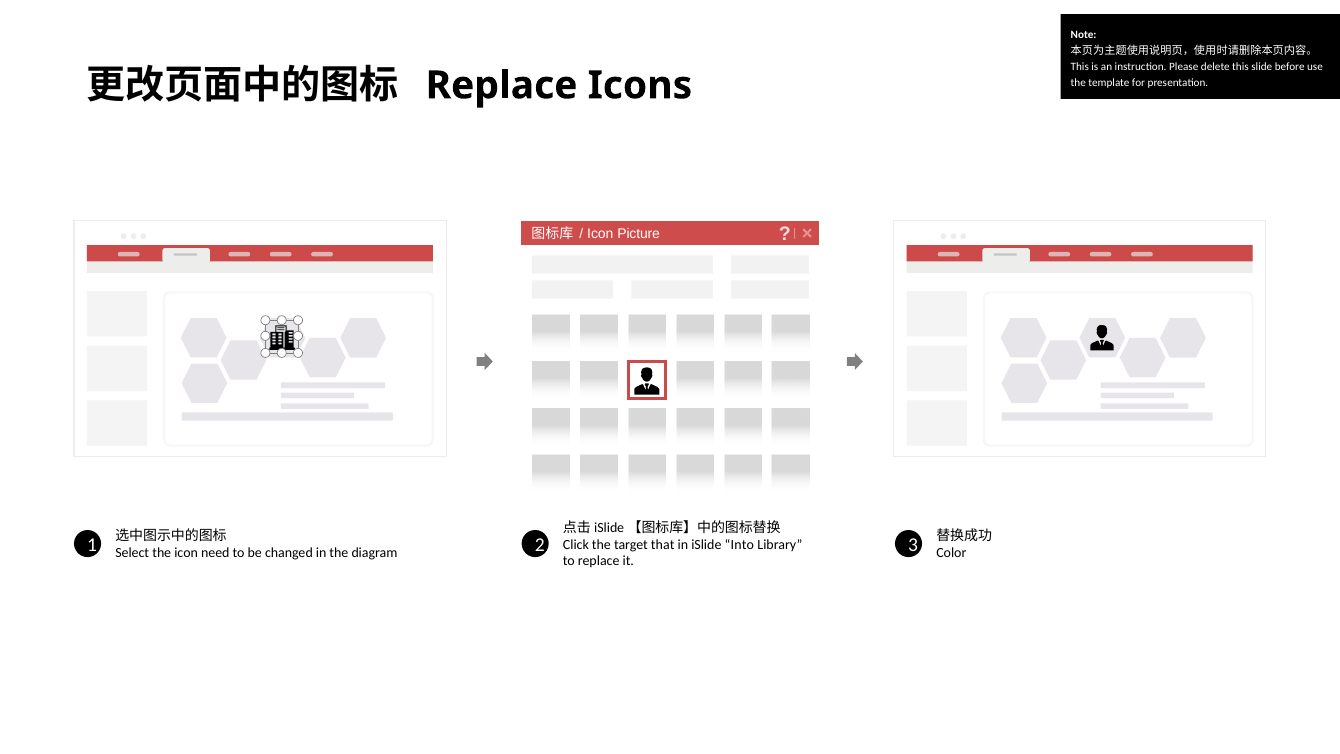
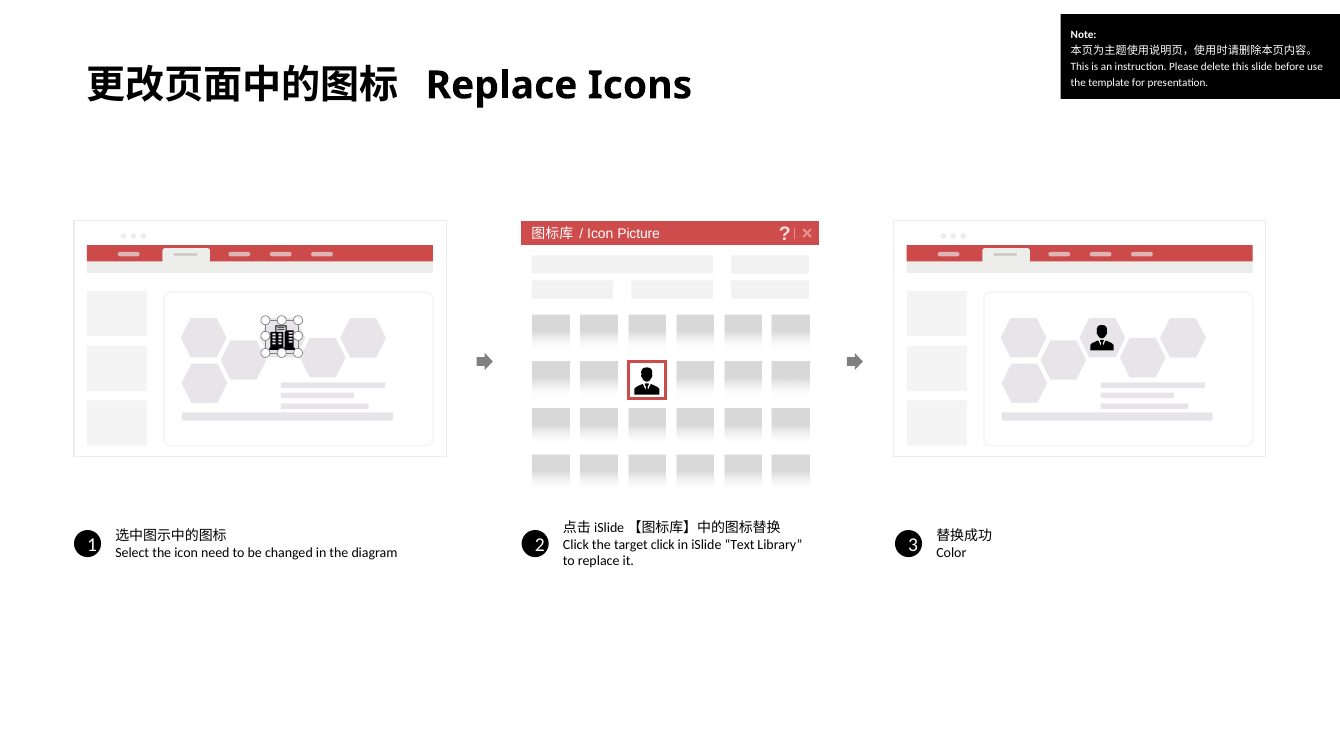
target that: that -> click (663, 544)
Into: Into -> Text (740, 544)
